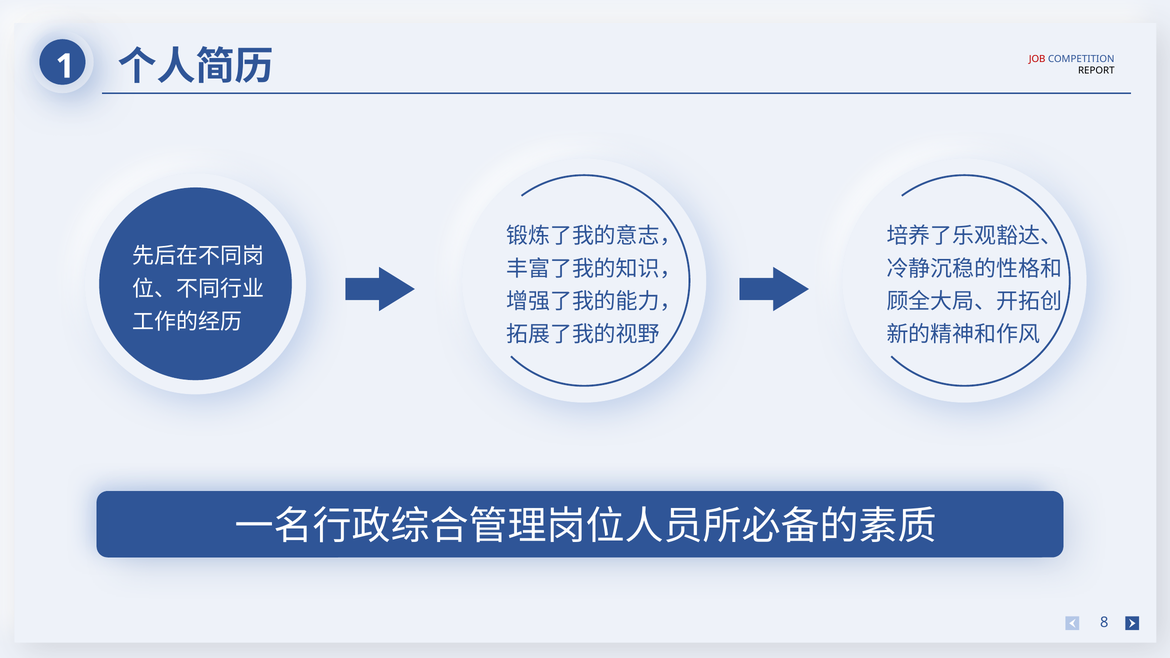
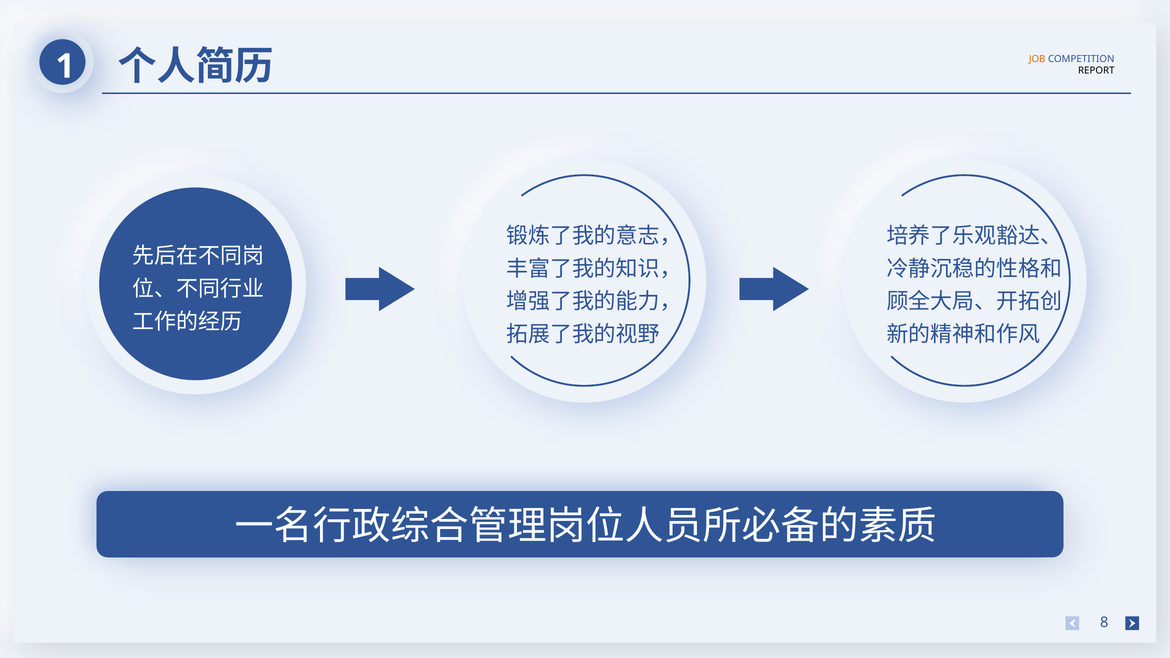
JOB colour: red -> orange (1037, 59)
